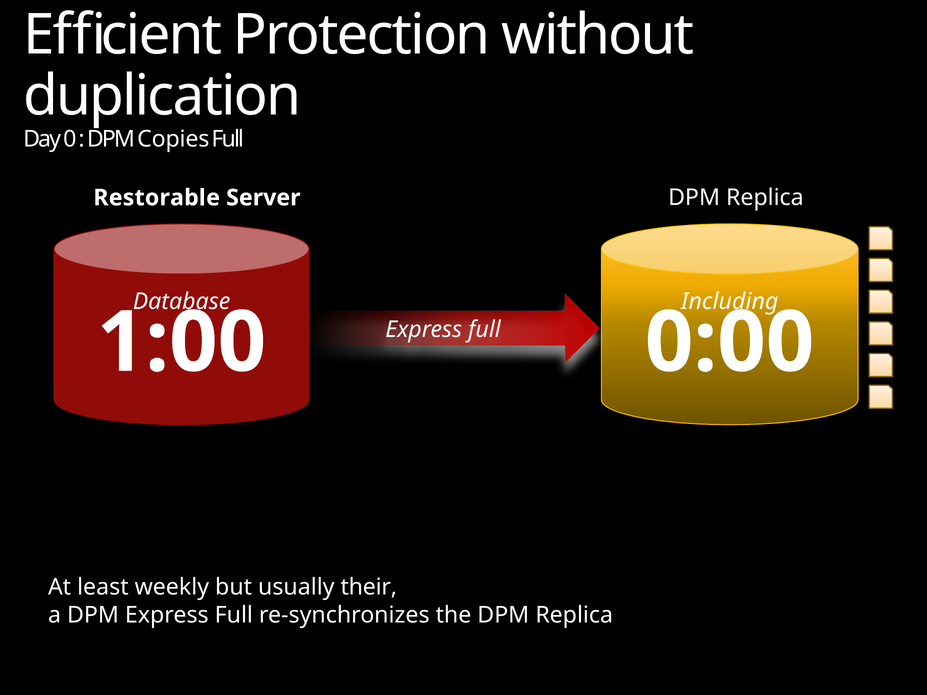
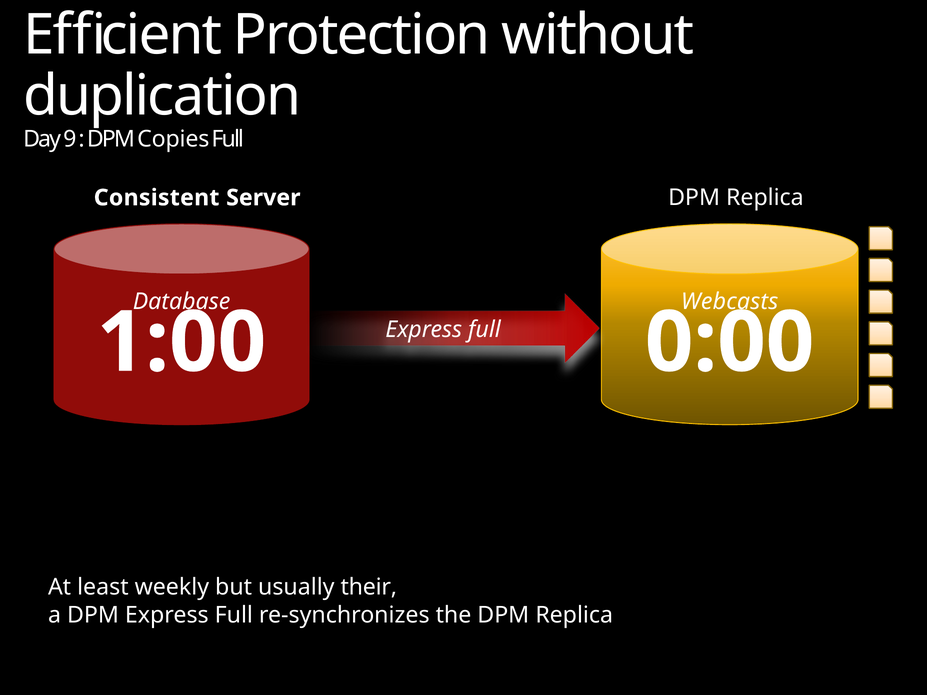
0: 0 -> 9 (70, 139)
Restorable: Restorable -> Consistent (157, 198)
Including: Including -> Webcasts (730, 302)
